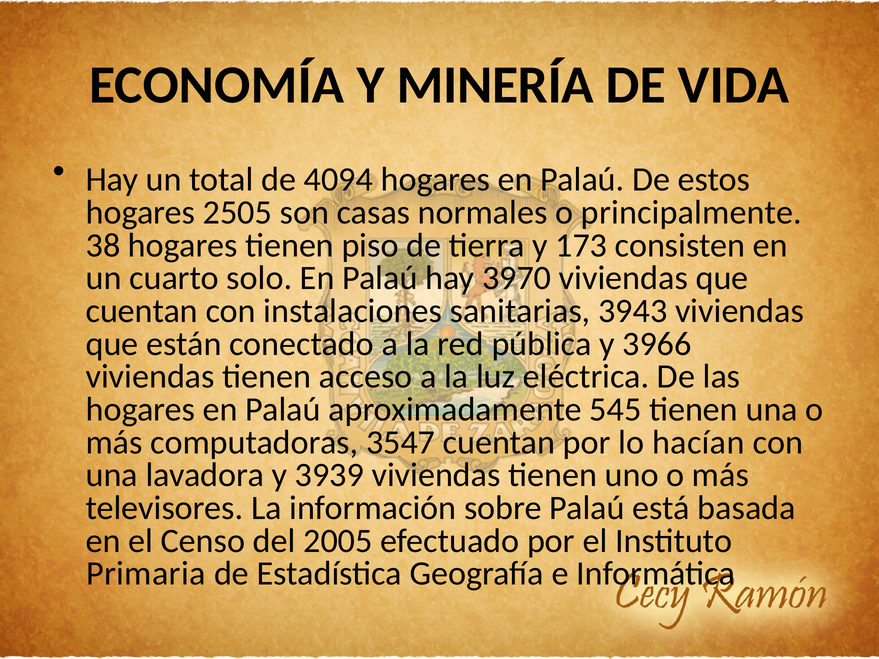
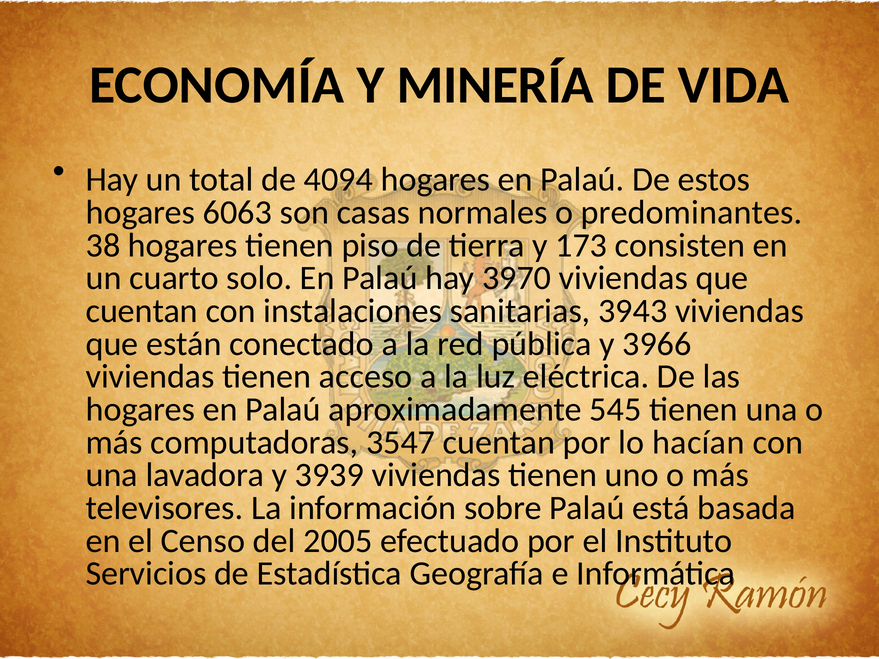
2505: 2505 -> 6063 (237, 213)
principalmente: principalmente -> predominantes (692, 213)
Primaria: Primaria -> Servicios (146, 574)
